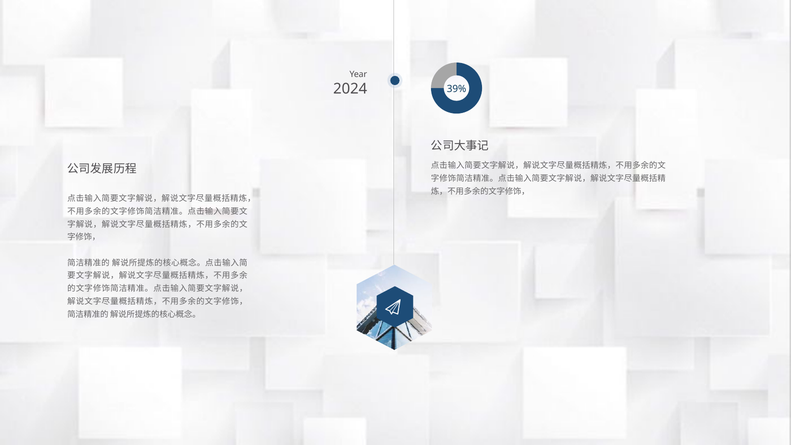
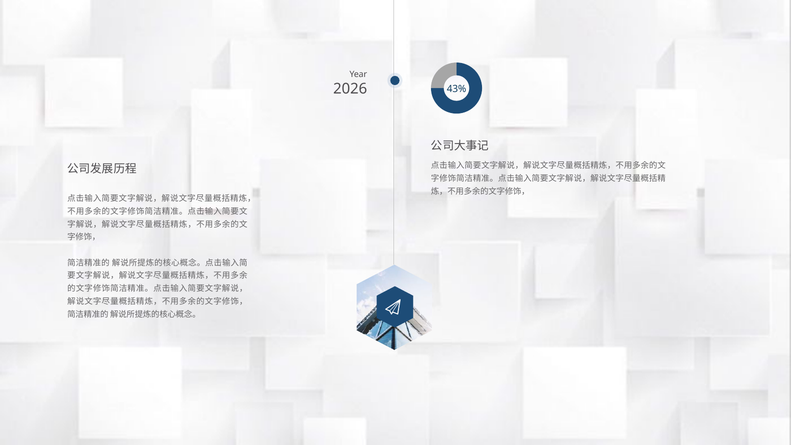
2024: 2024 -> 2026 (350, 89)
39%: 39% -> 43% (457, 89)
